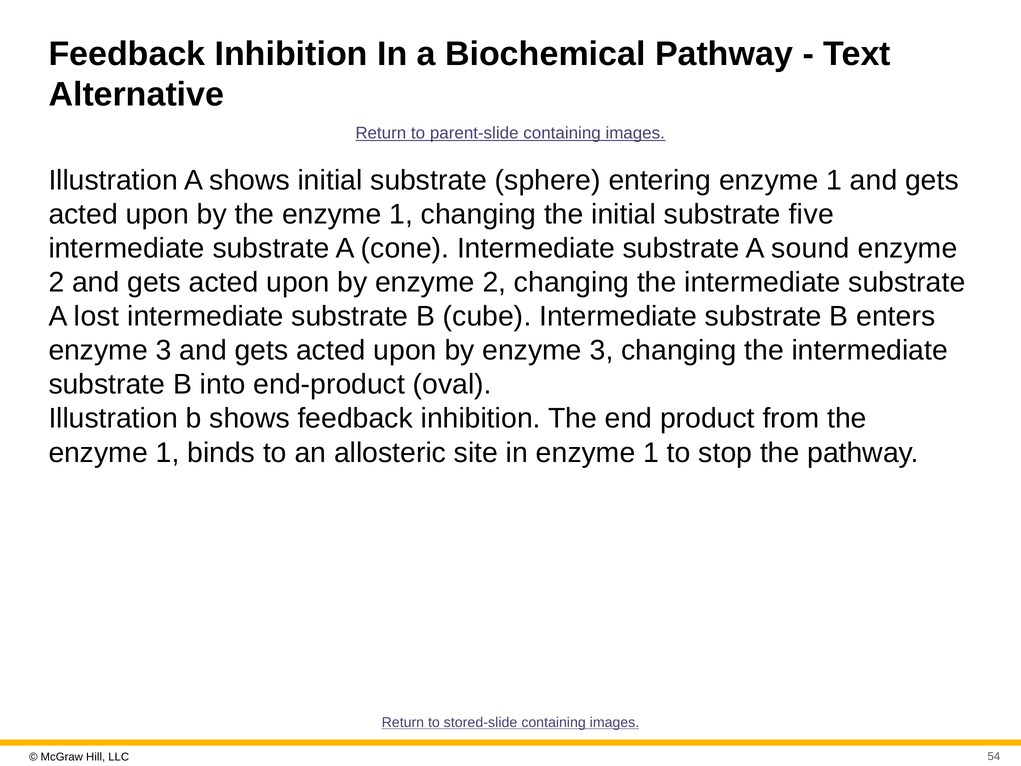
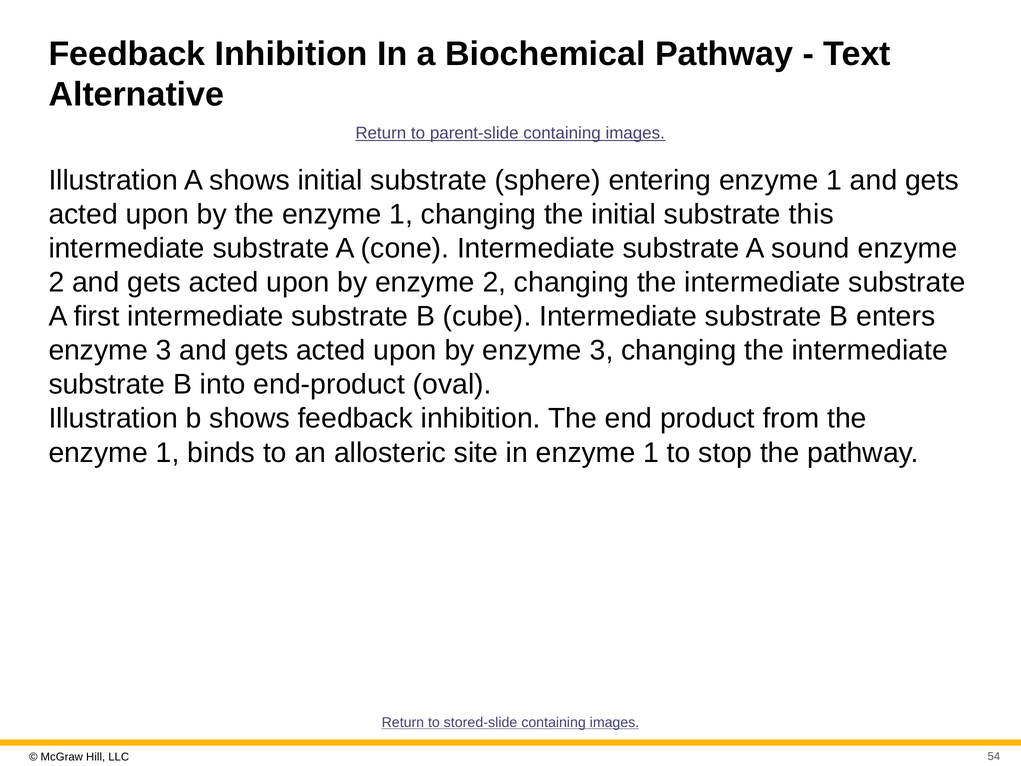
five: five -> this (811, 214)
lost: lost -> first (97, 316)
